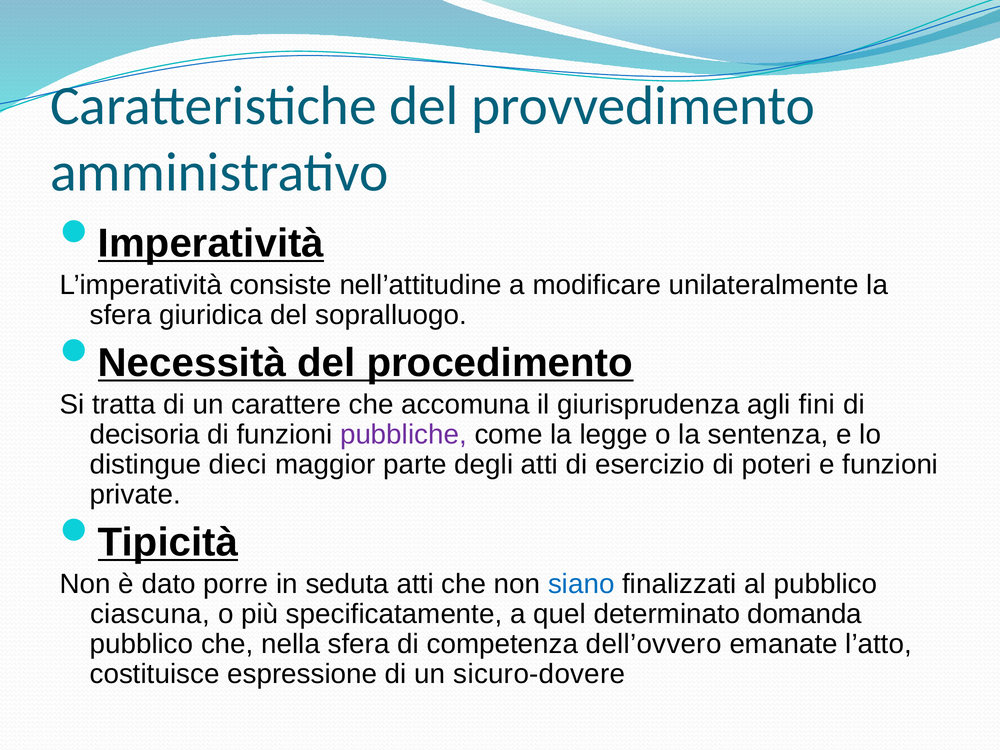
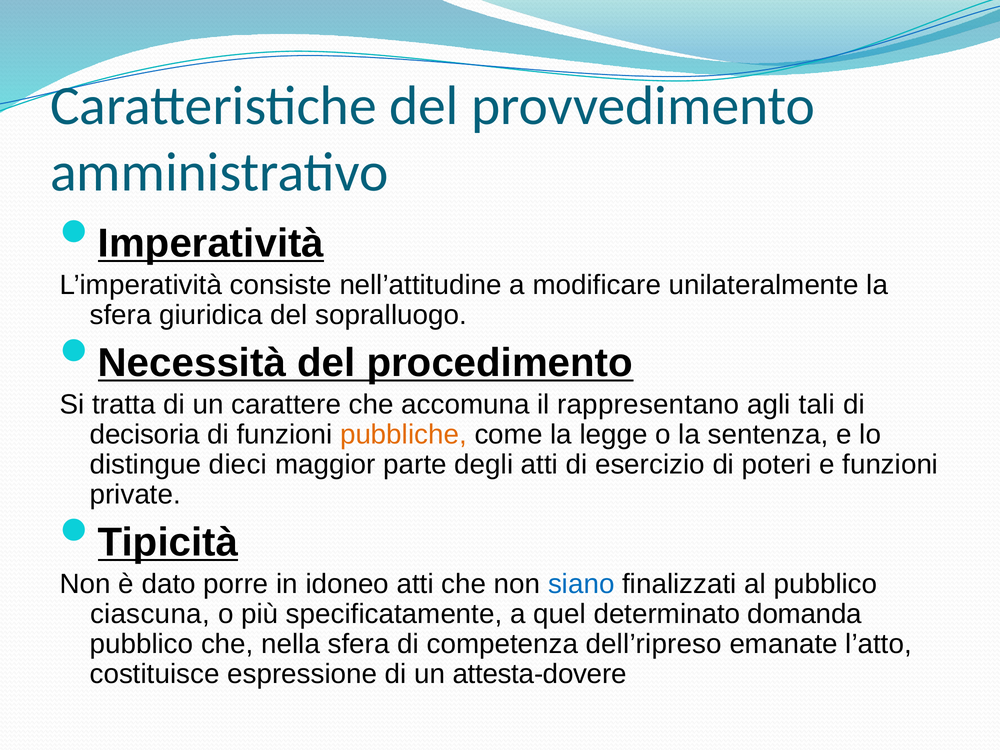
giurisprudenza: giurisprudenza -> rappresentano (648, 405)
fini: fini -> tali (817, 405)
pubbliche colour: purple -> orange (403, 435)
seduta: seduta -> idoneo (347, 584)
dell’ovvero: dell’ovvero -> dell’ripreso (654, 644)
sicuro-dovere: sicuro-dovere -> attesta-dovere (540, 674)
